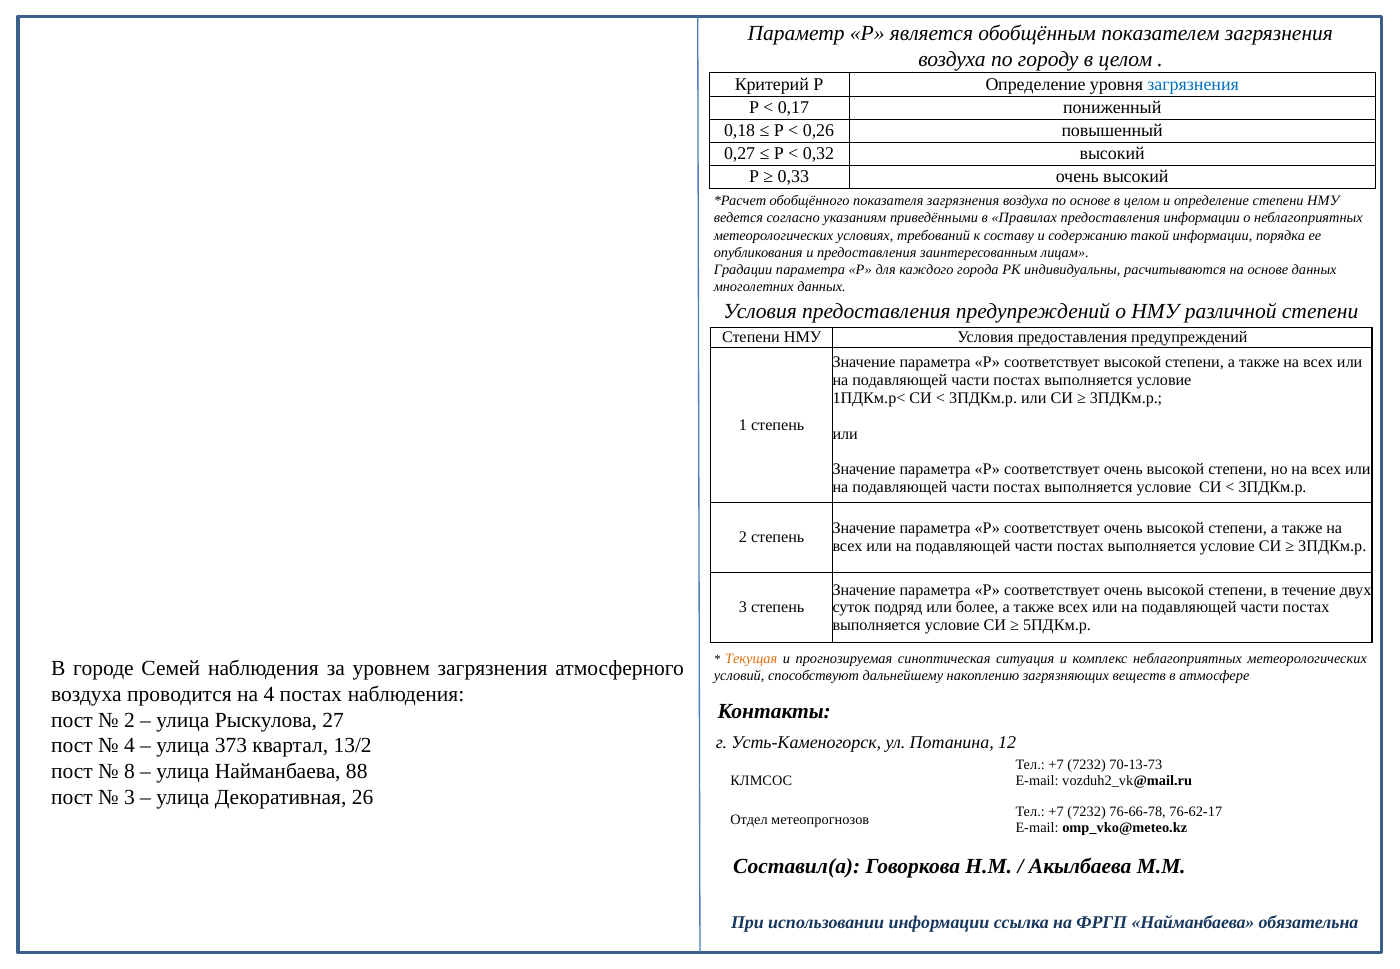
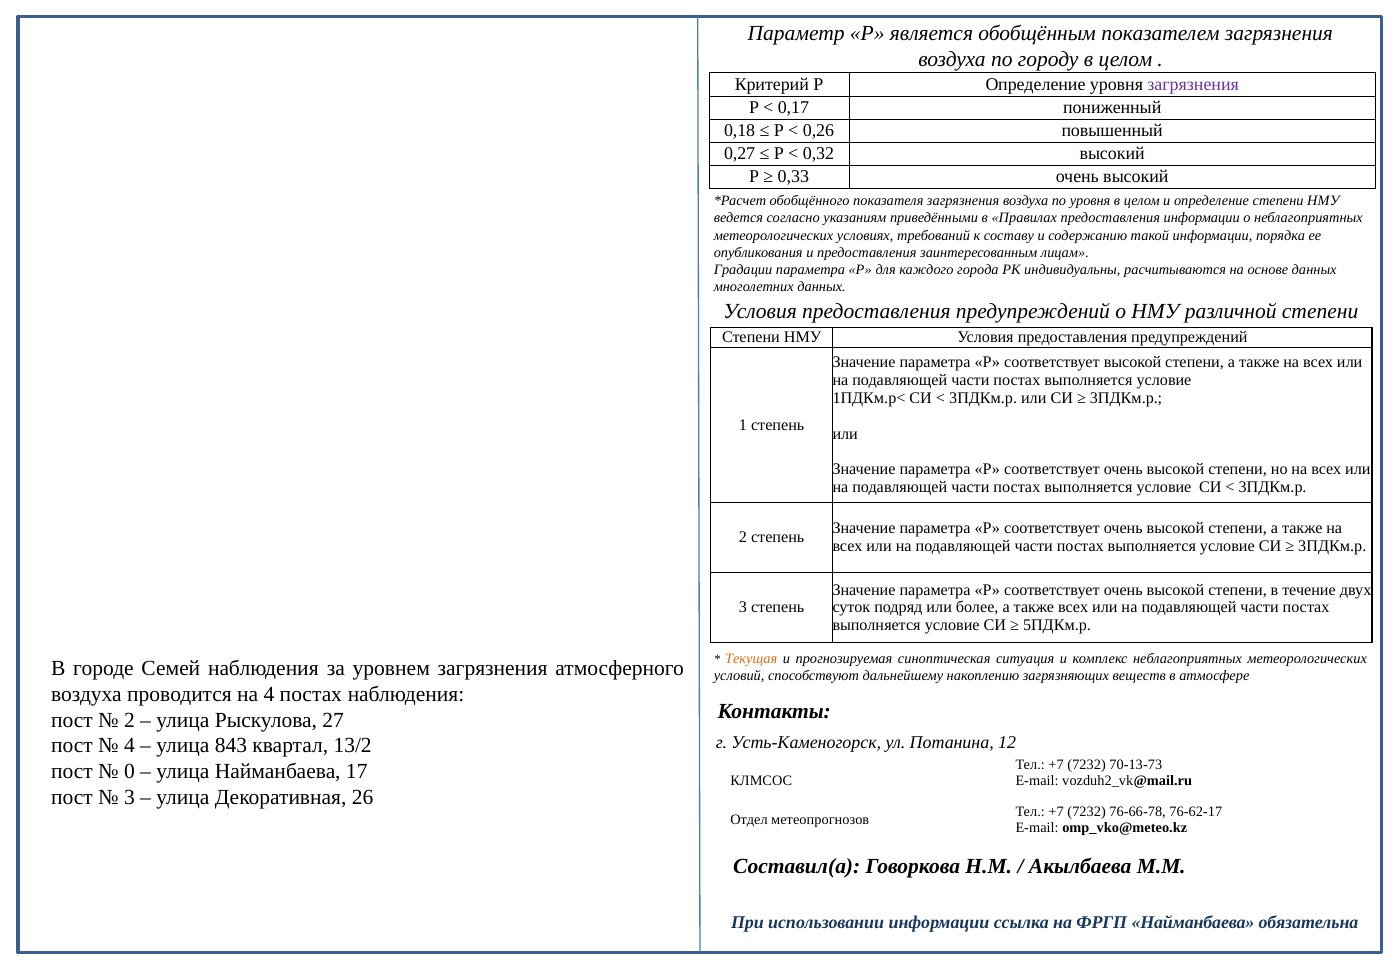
загрязнения colour: blue -> purple (1193, 84)
по основе: основе -> уровня (1090, 201)
373: 373 -> 843 (231, 746)
8: 8 -> 0 (129, 772)
88: 88 -> 17 (357, 772)
